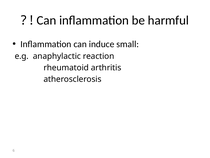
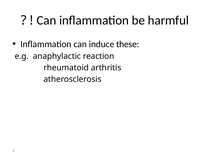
small: small -> these (128, 44)
